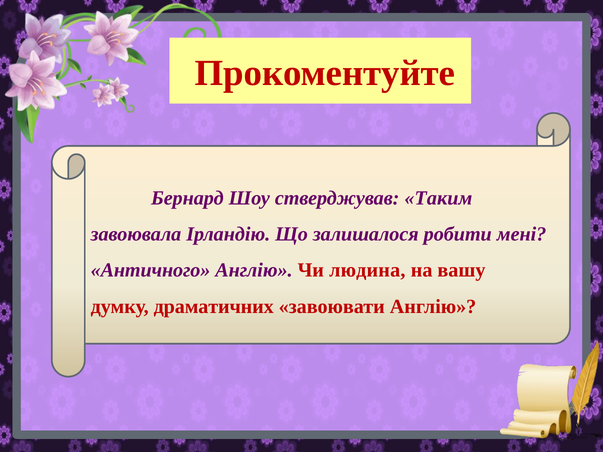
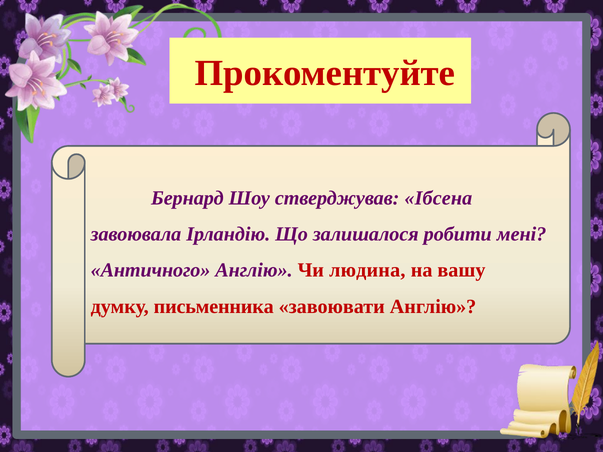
Таким: Таким -> Ібсена (438, 198)
драматичних: драматичних -> письменника (214, 307)
